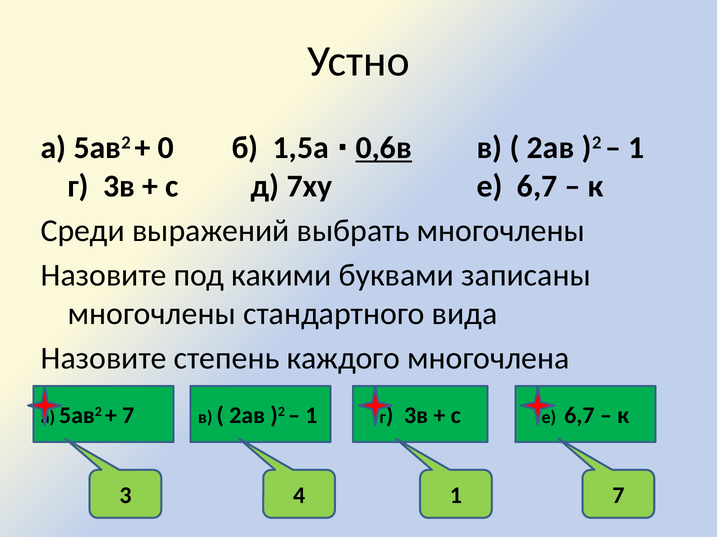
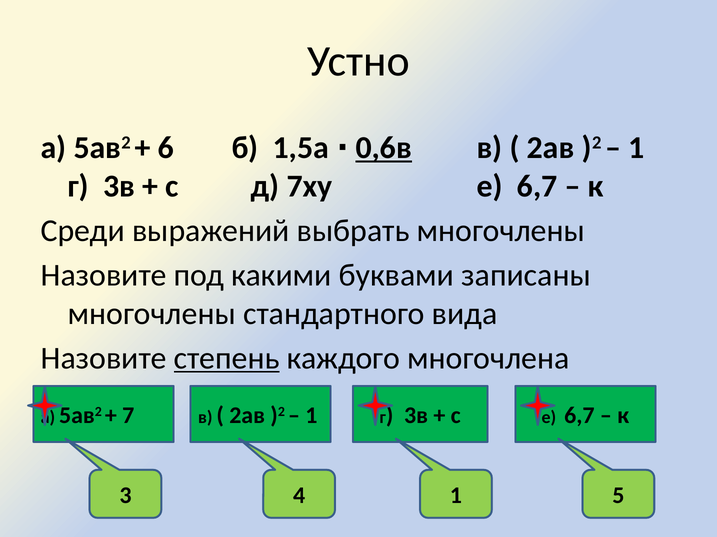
0: 0 -> 6 (166, 148)
степень underline: none -> present (227, 359)
1 7: 7 -> 5 (618, 496)
